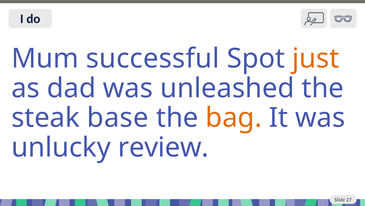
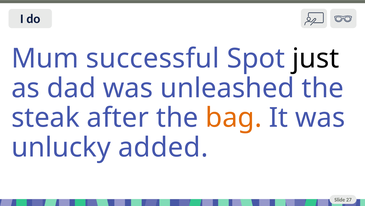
just colour: orange -> black (316, 58)
base: base -> after (118, 118)
review: review -> added (163, 147)
